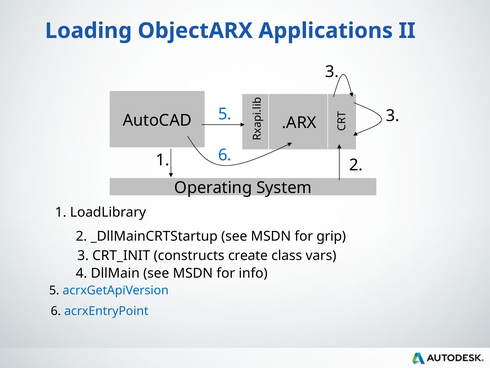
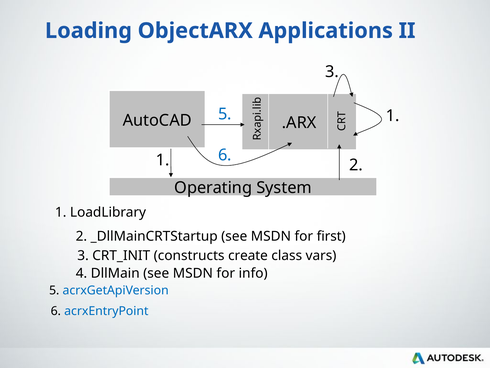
3: 3 -> 1 (393, 116)
grip: grip -> first (331, 236)
